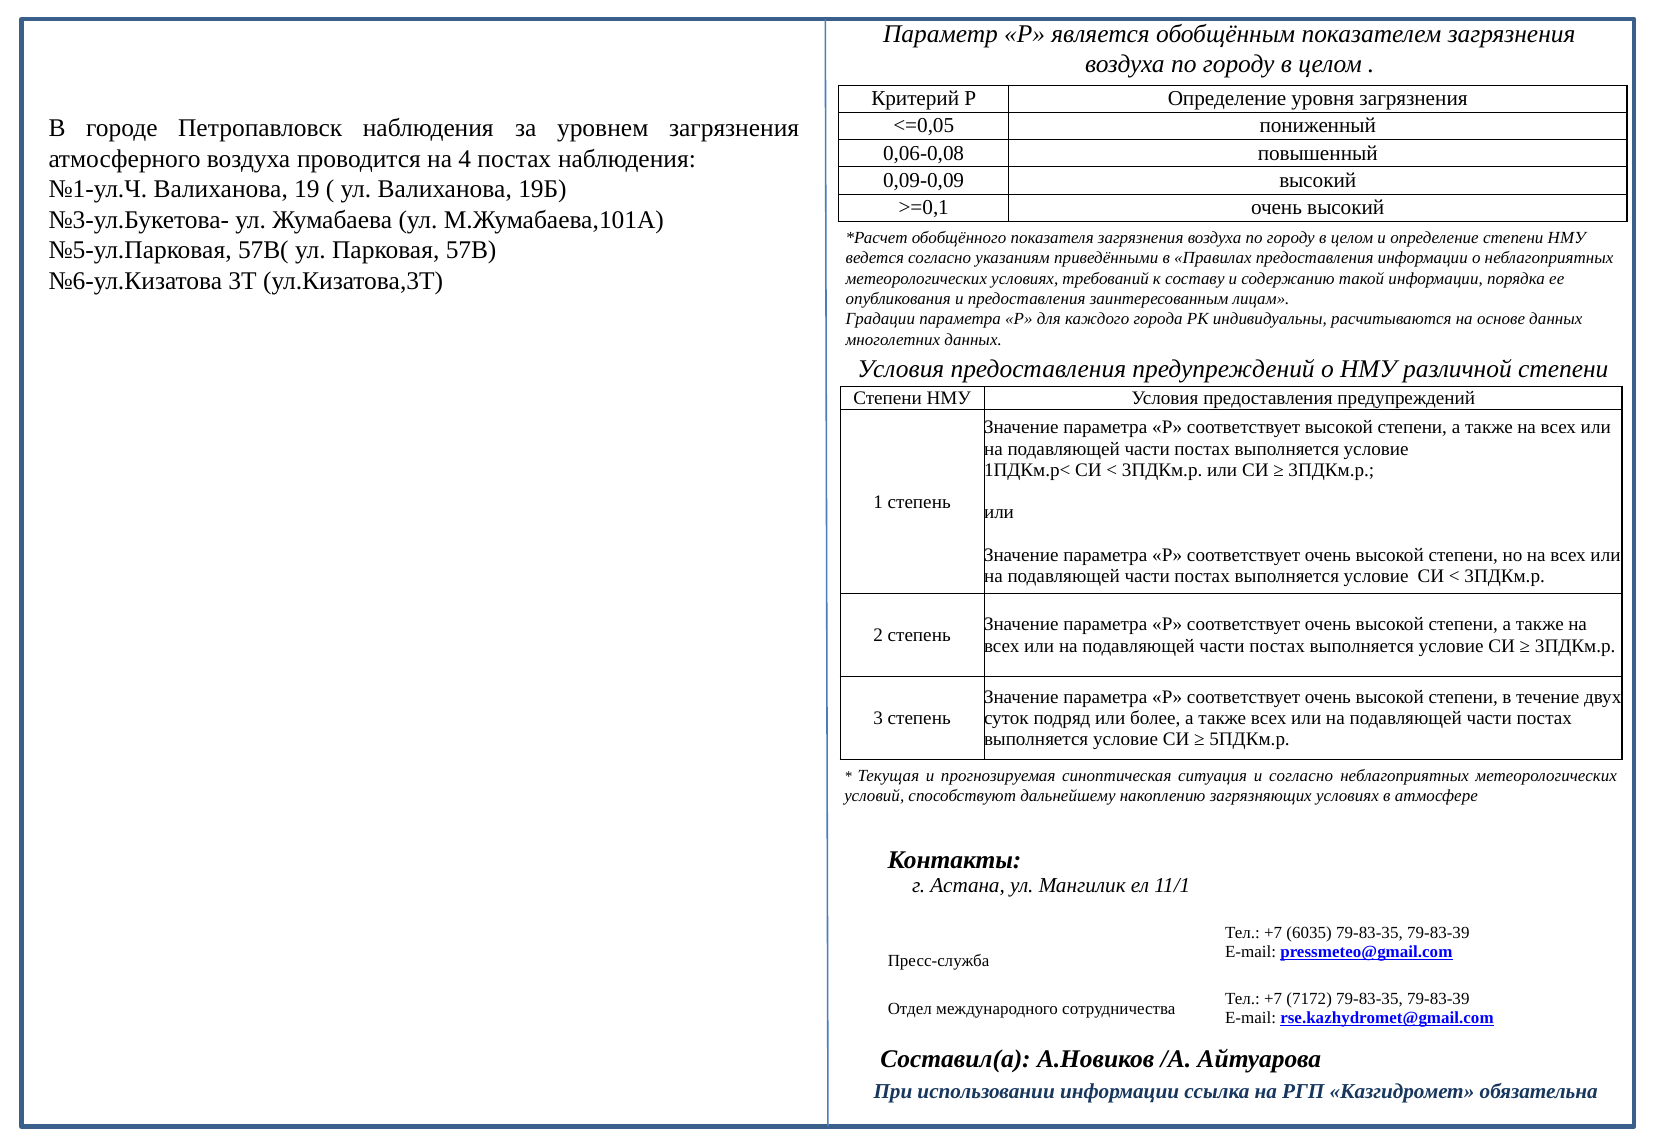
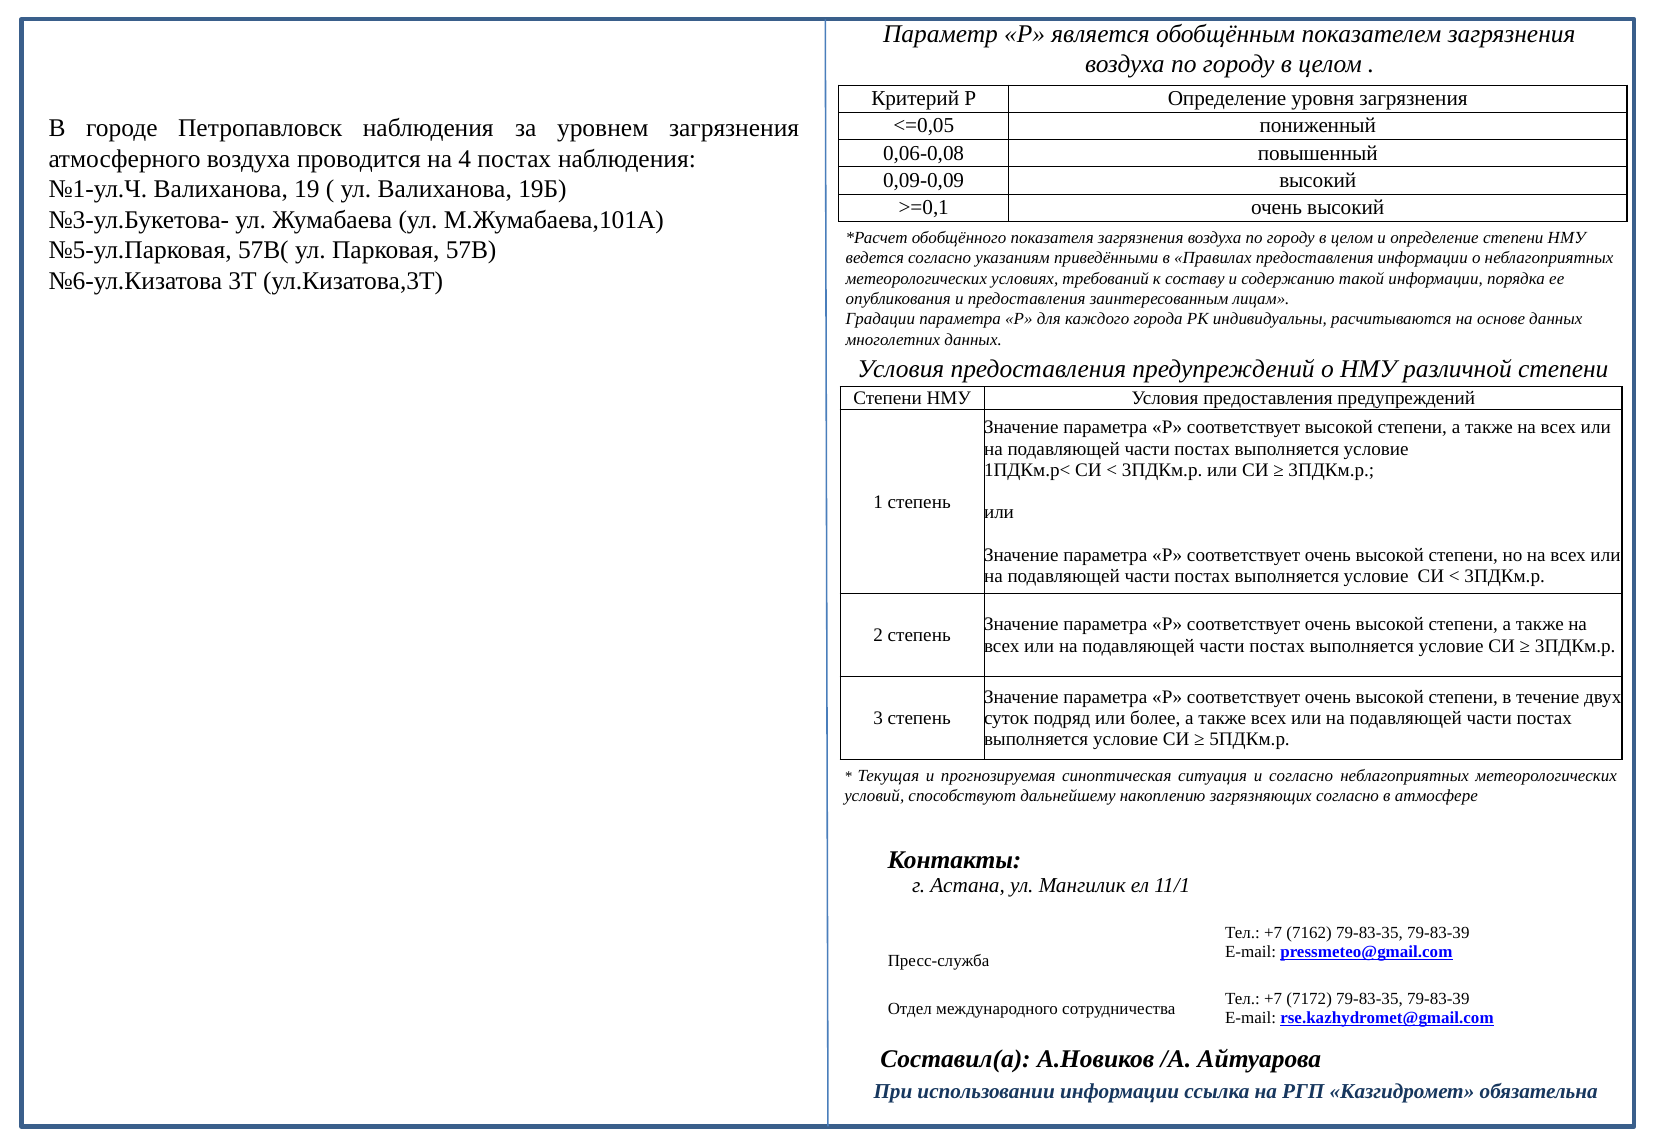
загрязняющих условиях: условиях -> согласно (1348, 797)
6035: 6035 -> 7162 (1309, 933)
